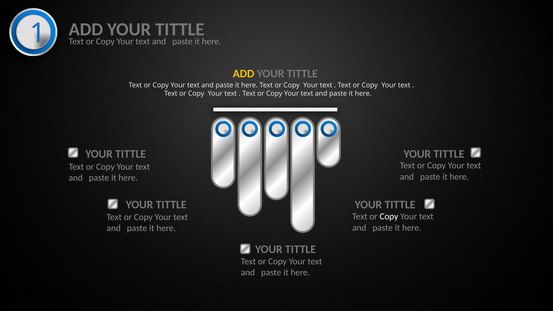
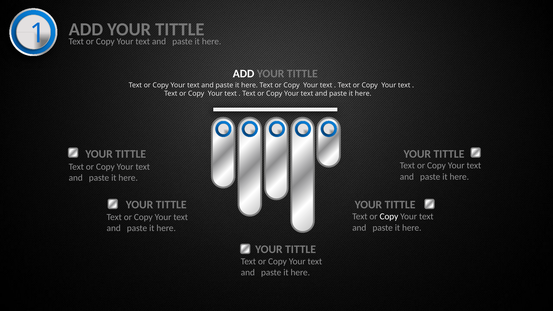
ADD colour: yellow -> white (244, 74)
